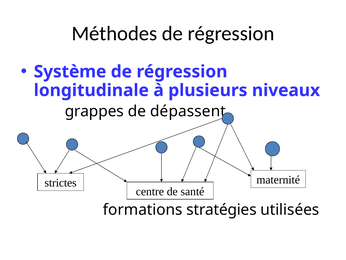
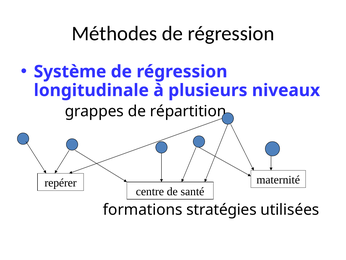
dépassent: dépassent -> répartition (188, 111)
strictes: strictes -> repérer (61, 182)
